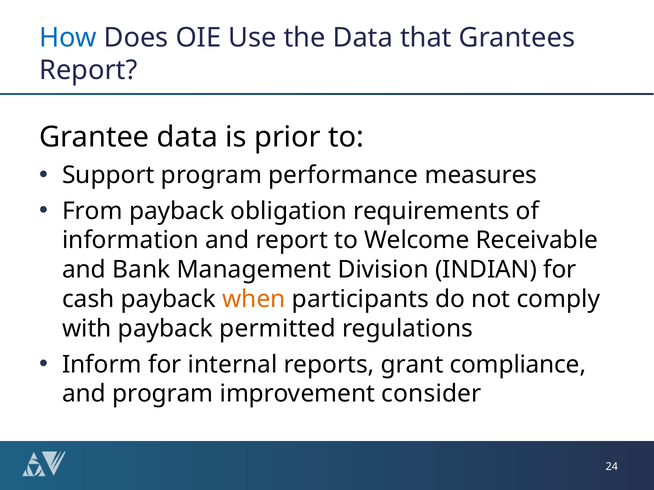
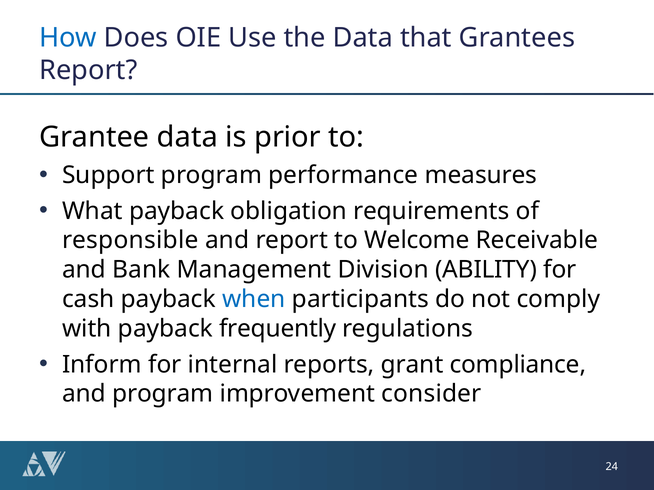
From: From -> What (92, 211)
information: information -> responsible (130, 241)
INDIAN: INDIAN -> ABILITY (486, 270)
when colour: orange -> blue (254, 300)
permitted: permitted -> frequently (278, 329)
